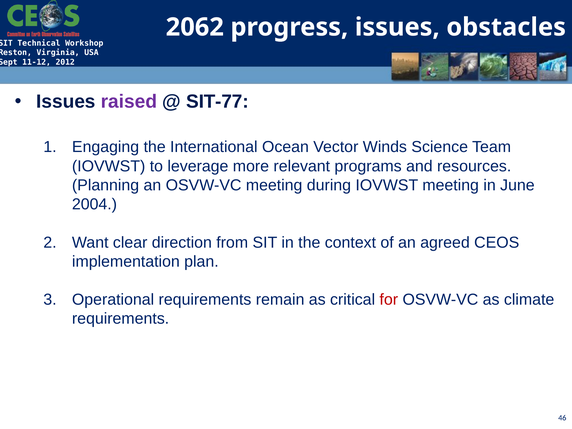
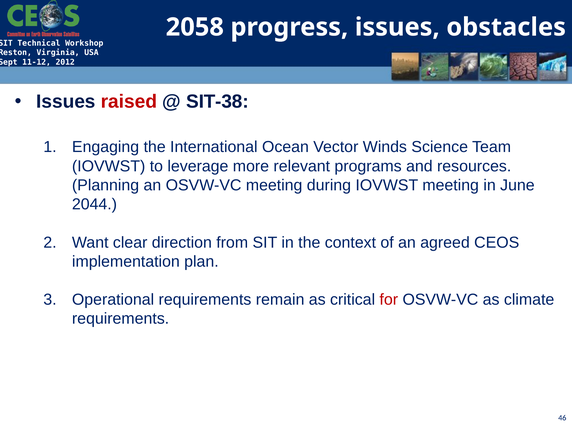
2062: 2062 -> 2058 (195, 27)
raised colour: purple -> red (129, 102)
SIT-77: SIT-77 -> SIT-38 (217, 102)
2004: 2004 -> 2044 (94, 204)
